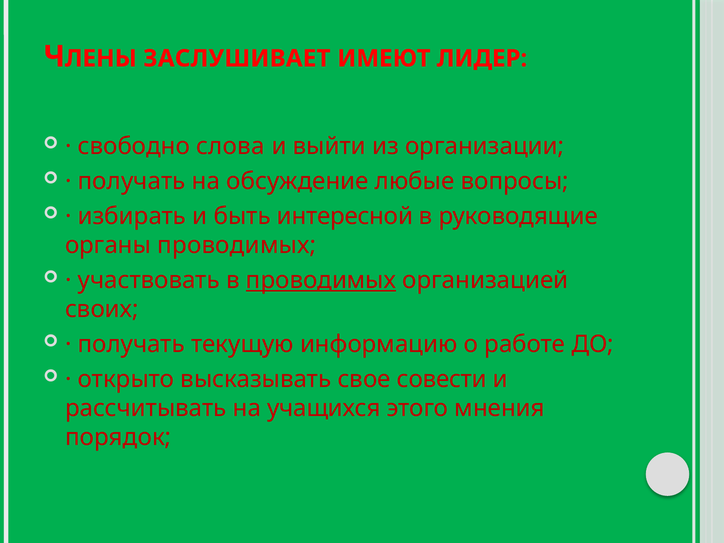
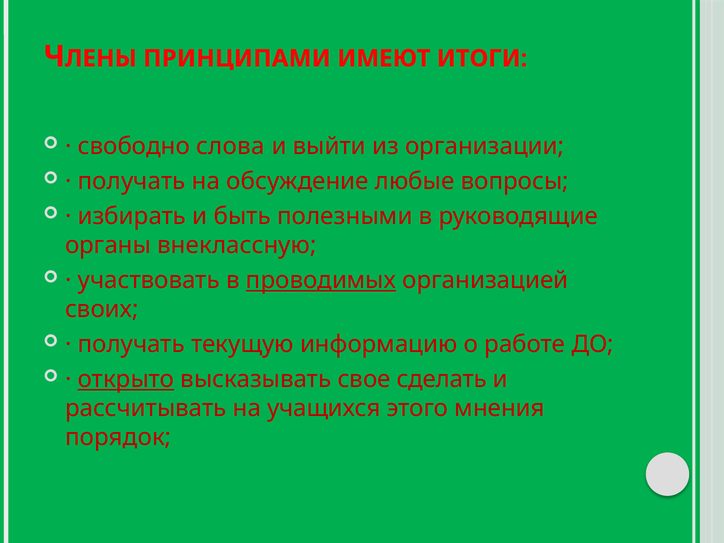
ЗАСЛУШИВАЕТ: ЗАСЛУШИВАЕТ -> ПРИНЦИПАМИ (237, 58)
ЛИДЕР: ЛИДЕР -> ИТОГИ (482, 58)
интересной: интересной -> полезными (345, 216)
органы проводимых: проводимых -> внеклассную (237, 245)
открыто underline: none -> present (126, 379)
совести: совести -> сделать (442, 379)
